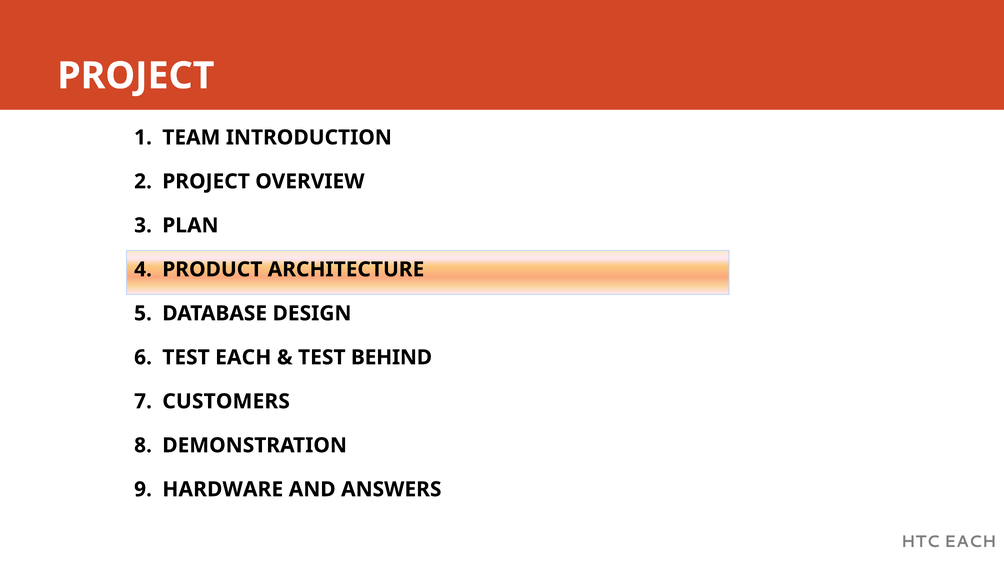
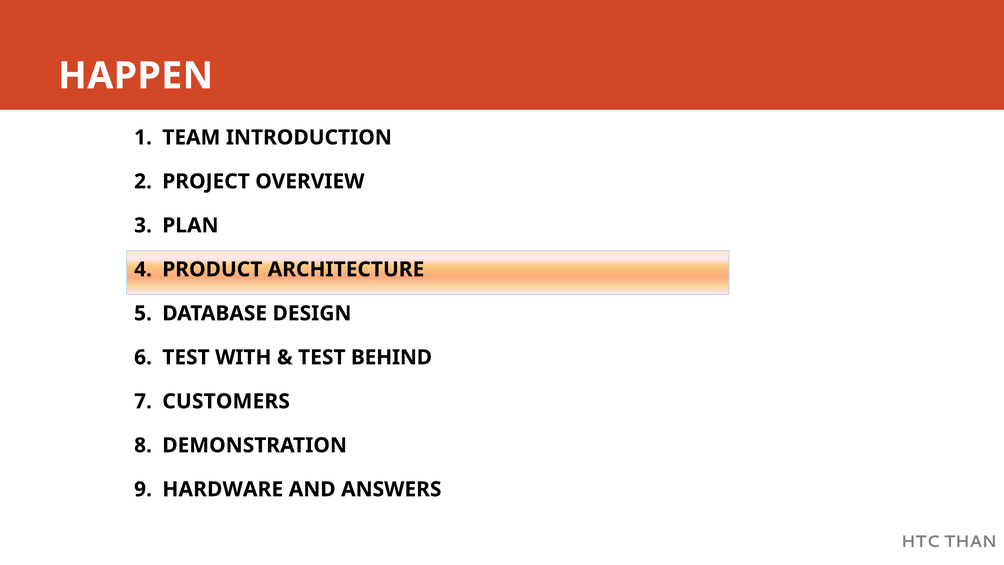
PROJECT: PROJECT -> HAPPEN (136, 76)
TEST EACH: EACH -> WITH (243, 357)
HTC EACH: EACH -> THAN (970, 541)
